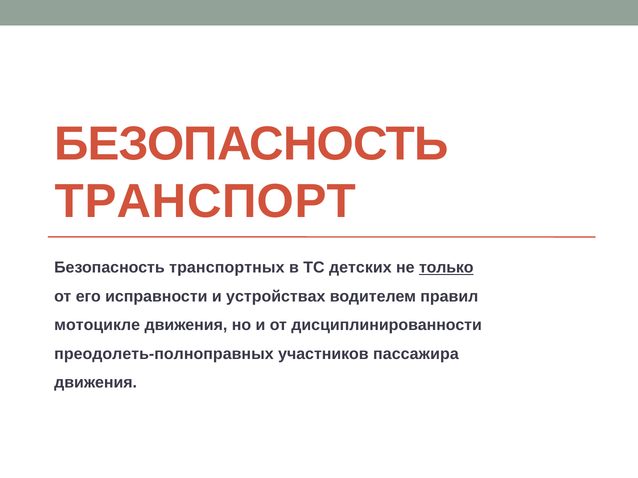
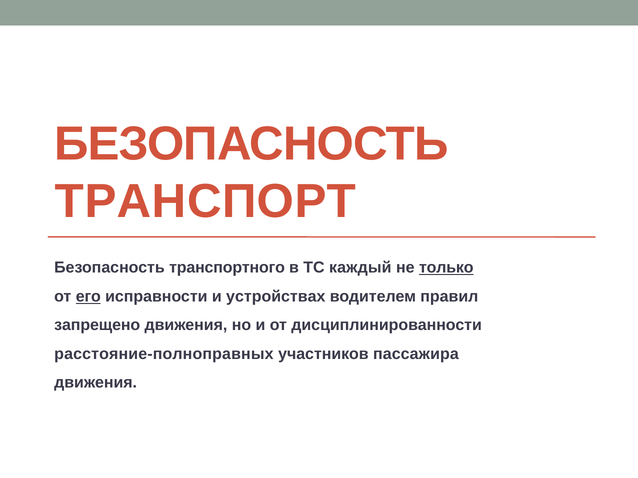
транспортных: транспортных -> транспортного (227, 268)
детских: детских -> каждый (360, 268)
его underline: none -> present (88, 297)
мотоцикле: мотоцикле -> запрещено (97, 325)
преодолеть-полноправных: преодолеть-полноправных -> расстояние-полноправных (164, 354)
